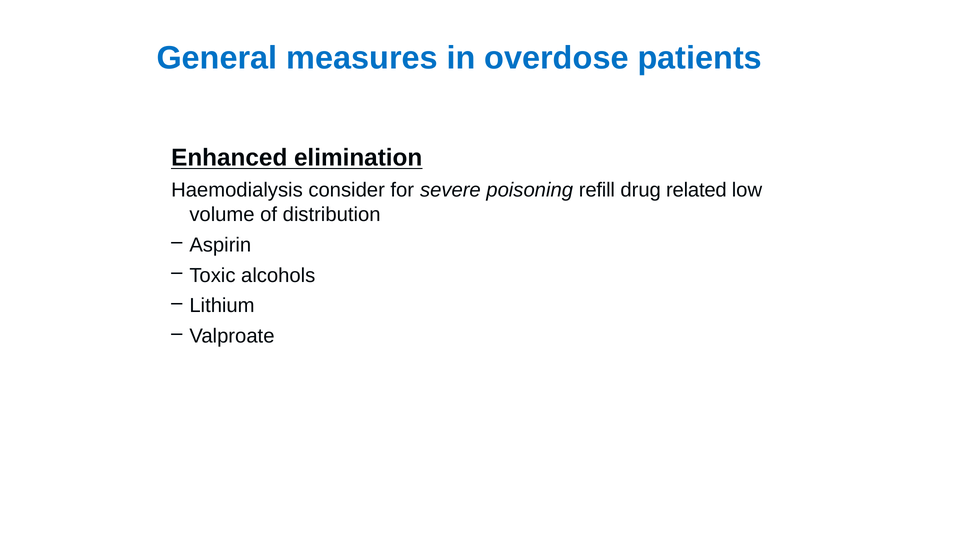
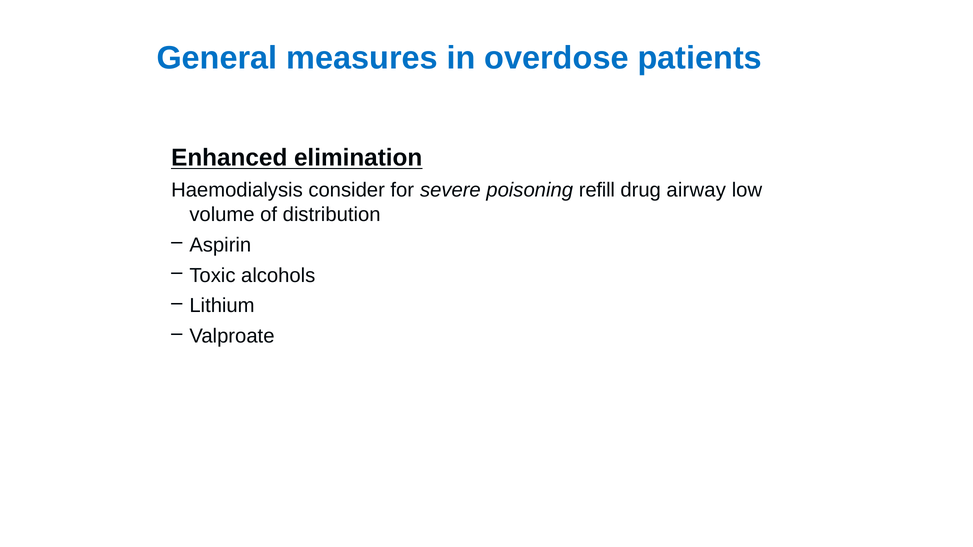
related: related -> airway (696, 190)
